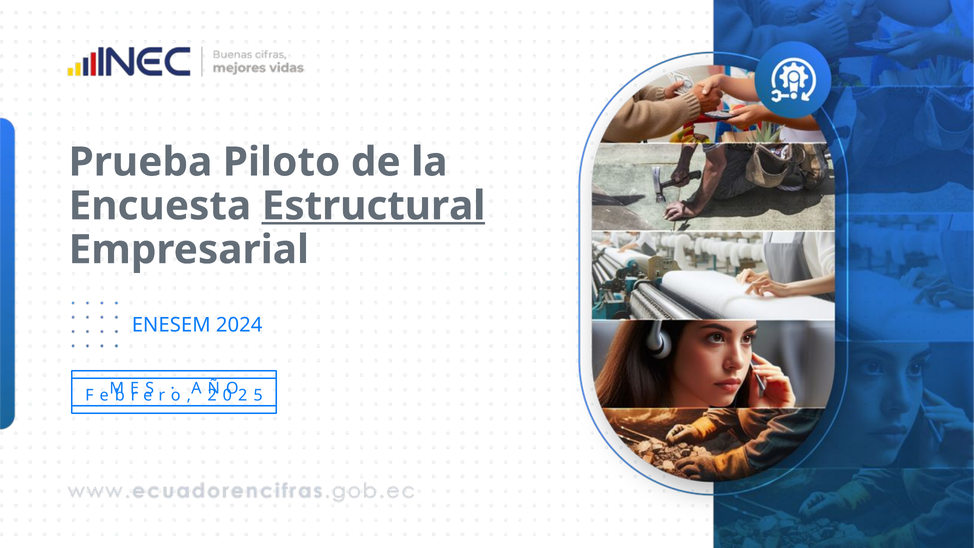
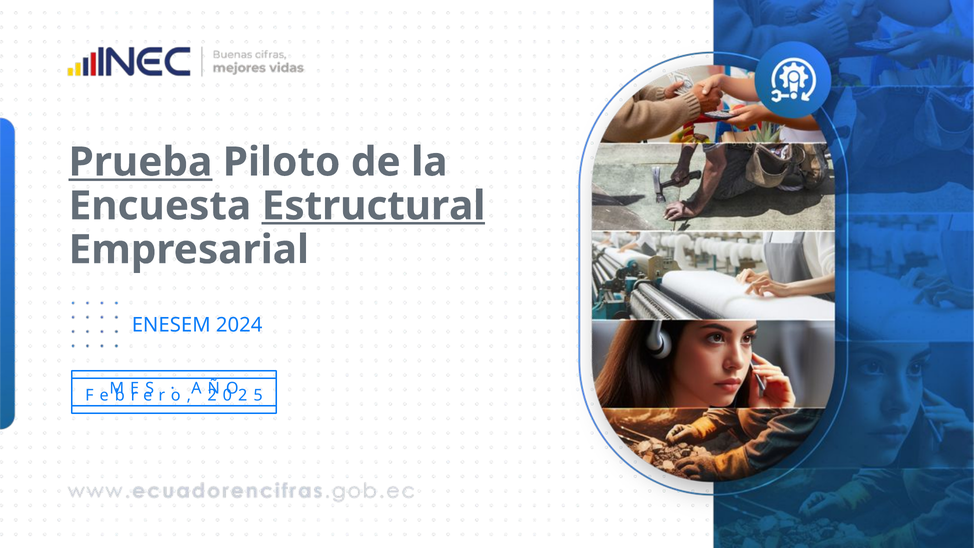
Prueba underline: none -> present (140, 162)
